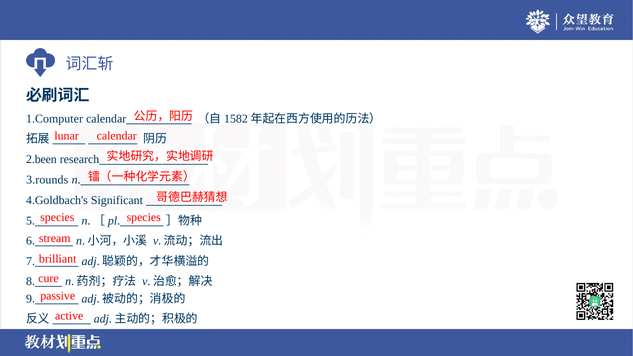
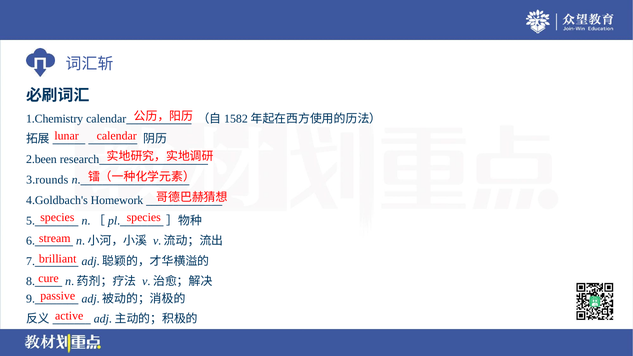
1.Computer: 1.Computer -> 1.Chemistry (55, 119)
Significant: Significant -> Homework (117, 200)
